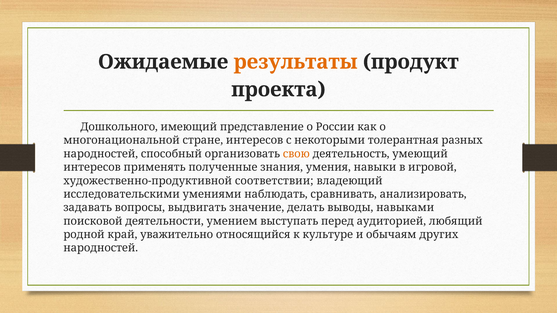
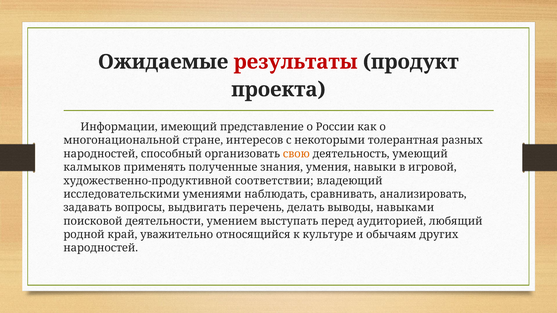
результаты colour: orange -> red (296, 62)
Дошкольного: Дошкольного -> Информации (119, 127)
интересов: интересов -> калмыков (92, 167)
значение: значение -> перечень (257, 208)
